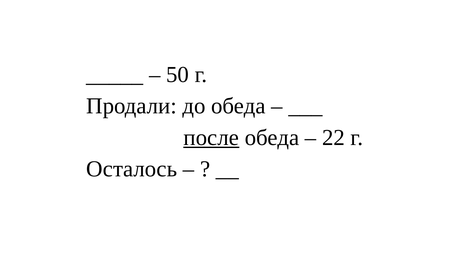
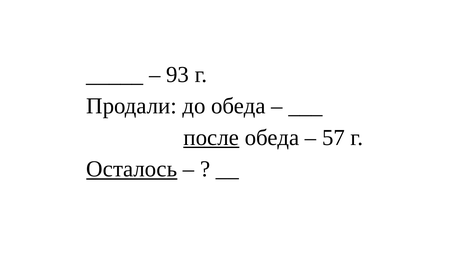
50: 50 -> 93 (178, 75)
22: 22 -> 57 (333, 138)
Осталось underline: none -> present (132, 169)
